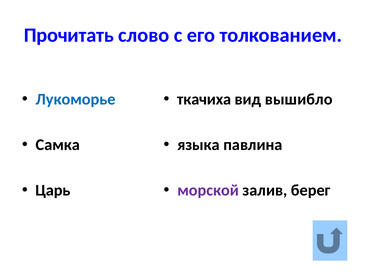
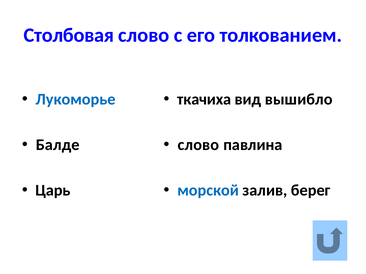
Прочитать: Прочитать -> Столбовая (69, 35)
Самка: Самка -> Балде (58, 145)
языка: языка -> слово (198, 145)
морской colour: purple -> blue (208, 191)
